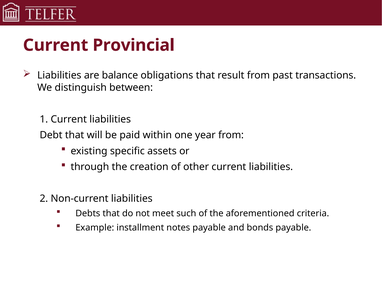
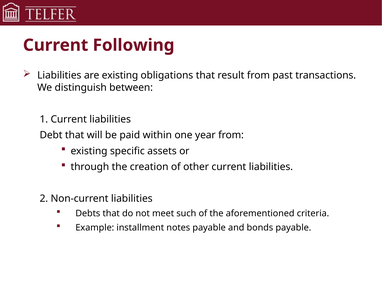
Provincial: Provincial -> Following (134, 45)
are balance: balance -> existing (120, 76)
